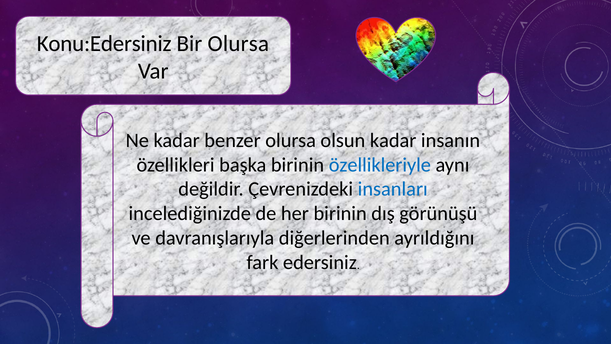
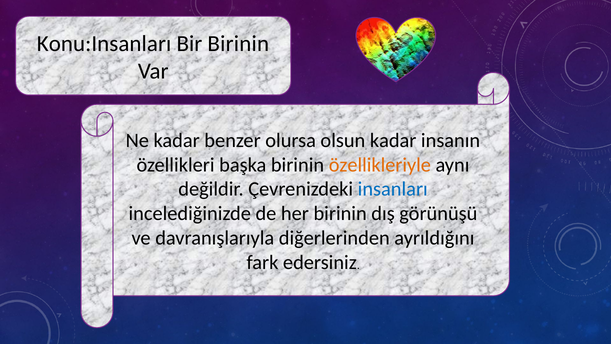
Konu:Edersiniz: Konu:Edersiniz -> Konu:Insanları (104, 43)
Bir Olursa: Olursa -> Birinin (238, 43)
özellikleriyle colour: blue -> orange (380, 165)
